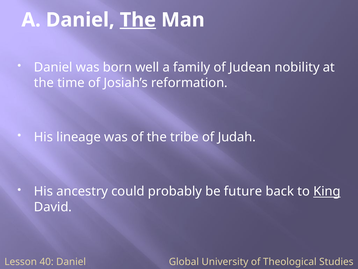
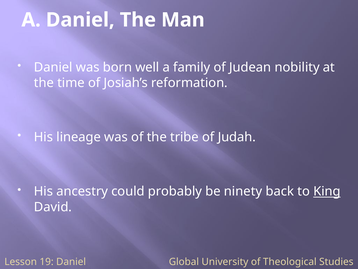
The underline: present -> none (138, 20)
future: future -> ninety (243, 191)
40: 40 -> 19 (47, 261)
